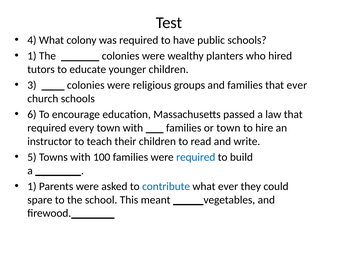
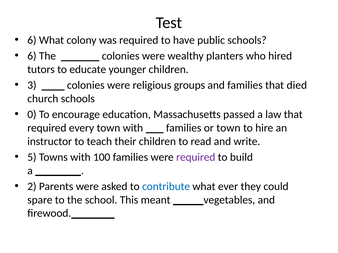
4: 4 -> 6 (32, 40)
1: 1 -> 6 (32, 56)
that ever: ever -> died (297, 85)
6: 6 -> 0 (32, 115)
required colour: blue -> purple (196, 157)
1: 1 -> 2 (32, 187)
